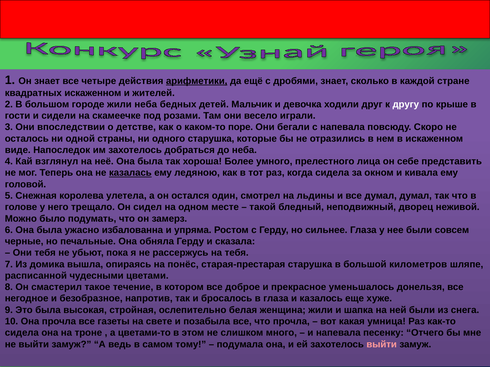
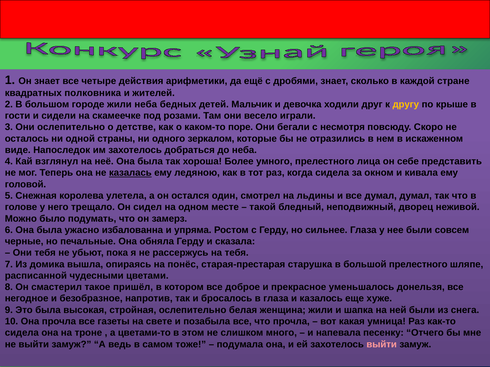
арифметики underline: present -> none (197, 81)
квадратных искаженном: искаженном -> полковника (93, 93)
другу colour: white -> yellow (406, 104)
Они впоследствии: впоследствии -> ослепительно (71, 127)
с напевала: напевала -> несмотря (343, 127)
одного старушка: старушка -> зеркалом (211, 139)
большой километров: километров -> прелестного (418, 265)
течение: течение -> пришёл (133, 287)
тому: тому -> тоже (191, 345)
